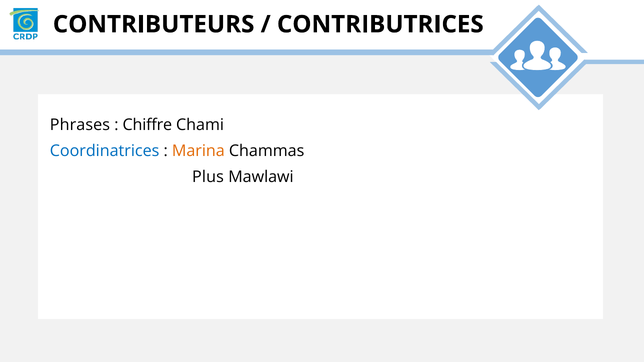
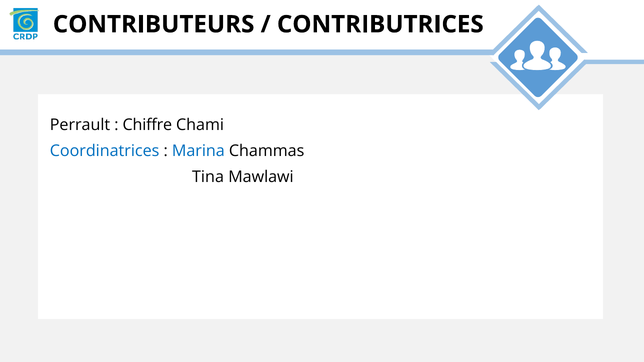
Phrases: Phrases -> Perrault (80, 125)
Marina colour: orange -> blue (198, 151)
Plus: Plus -> Tina (208, 177)
